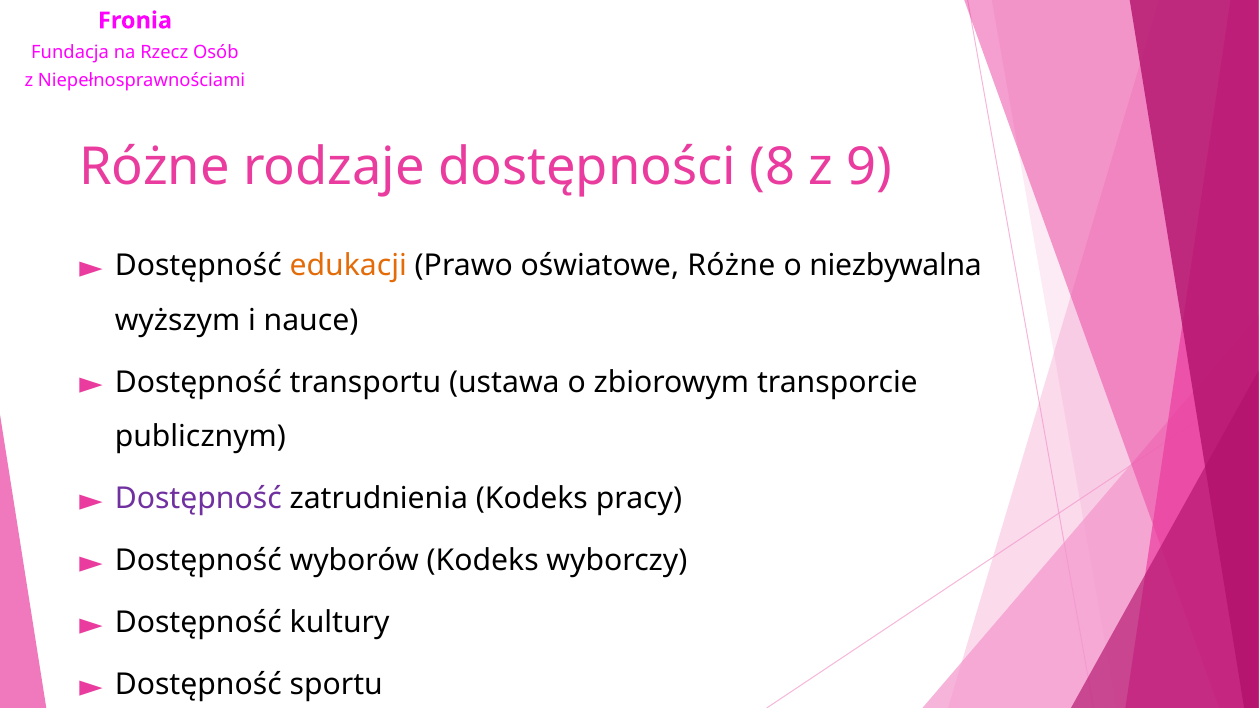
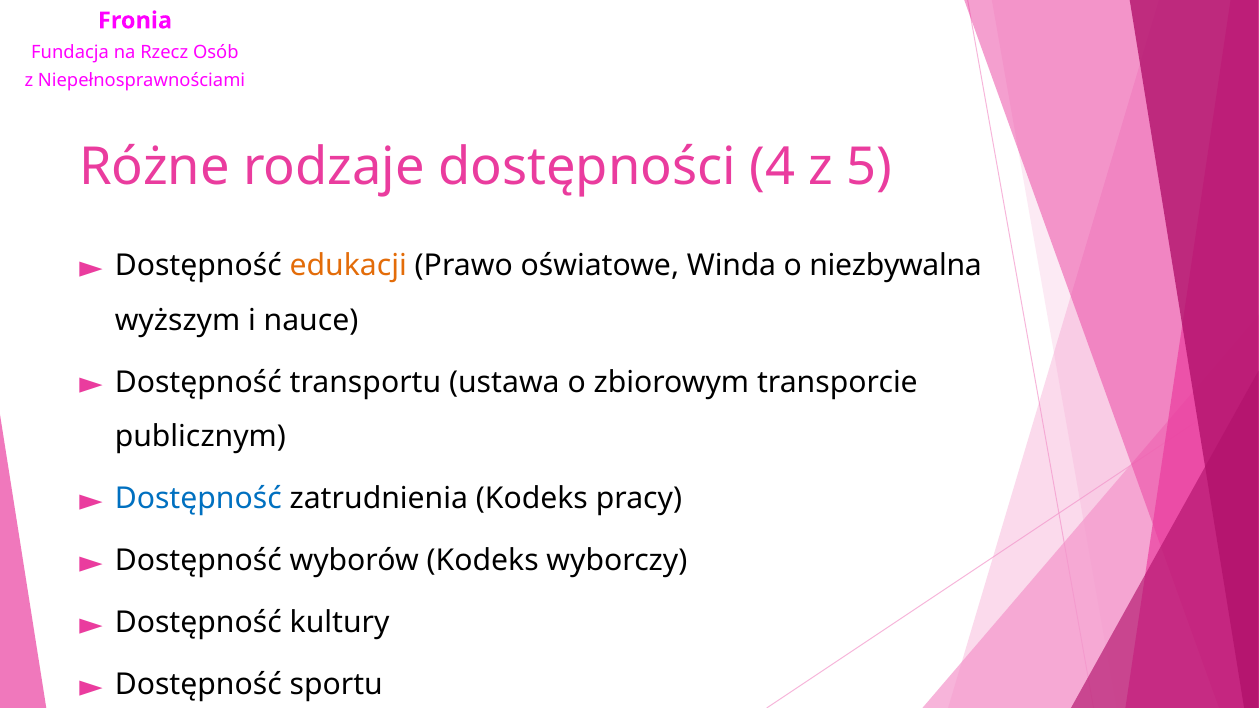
8: 8 -> 4 (772, 167)
9: 9 -> 5 (870, 167)
oświatowe Różne: Różne -> Winda (732, 266)
Dostępność colour: purple -> blue (198, 499)
